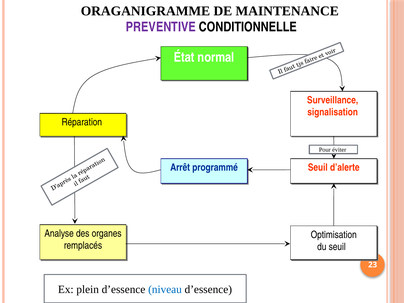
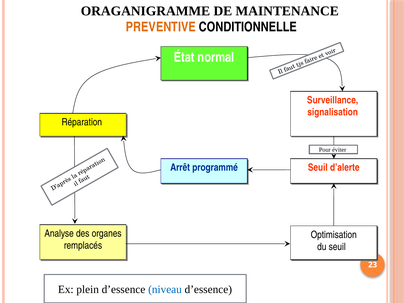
PREVENTIVE colour: purple -> orange (161, 27)
